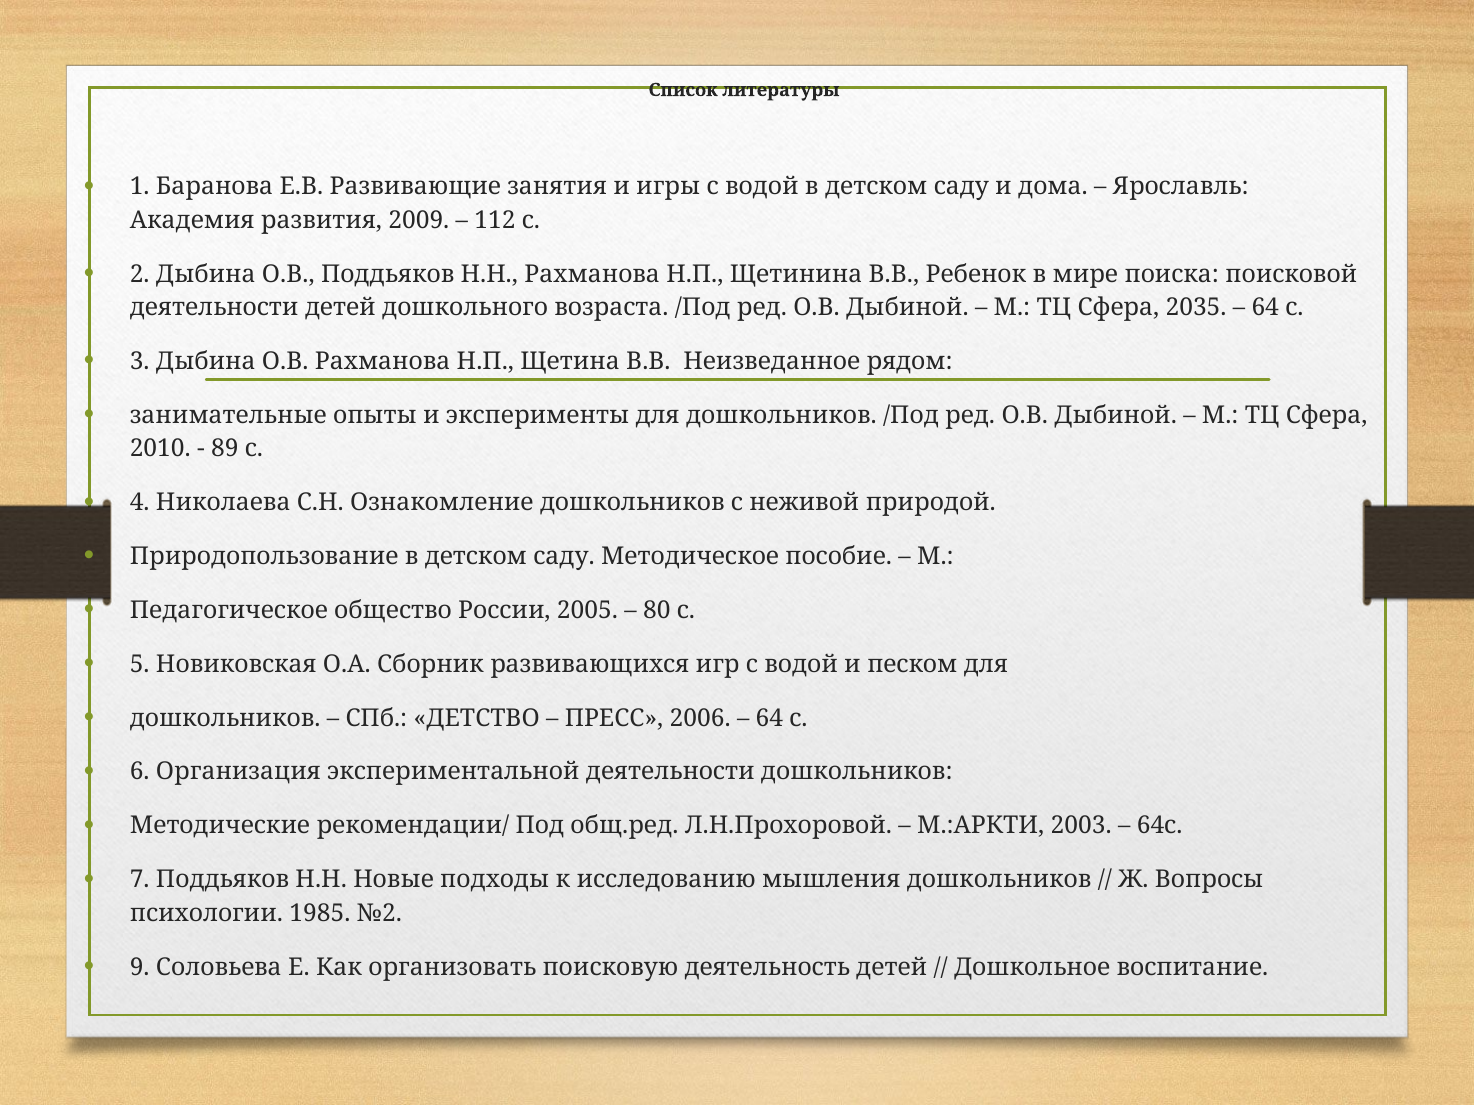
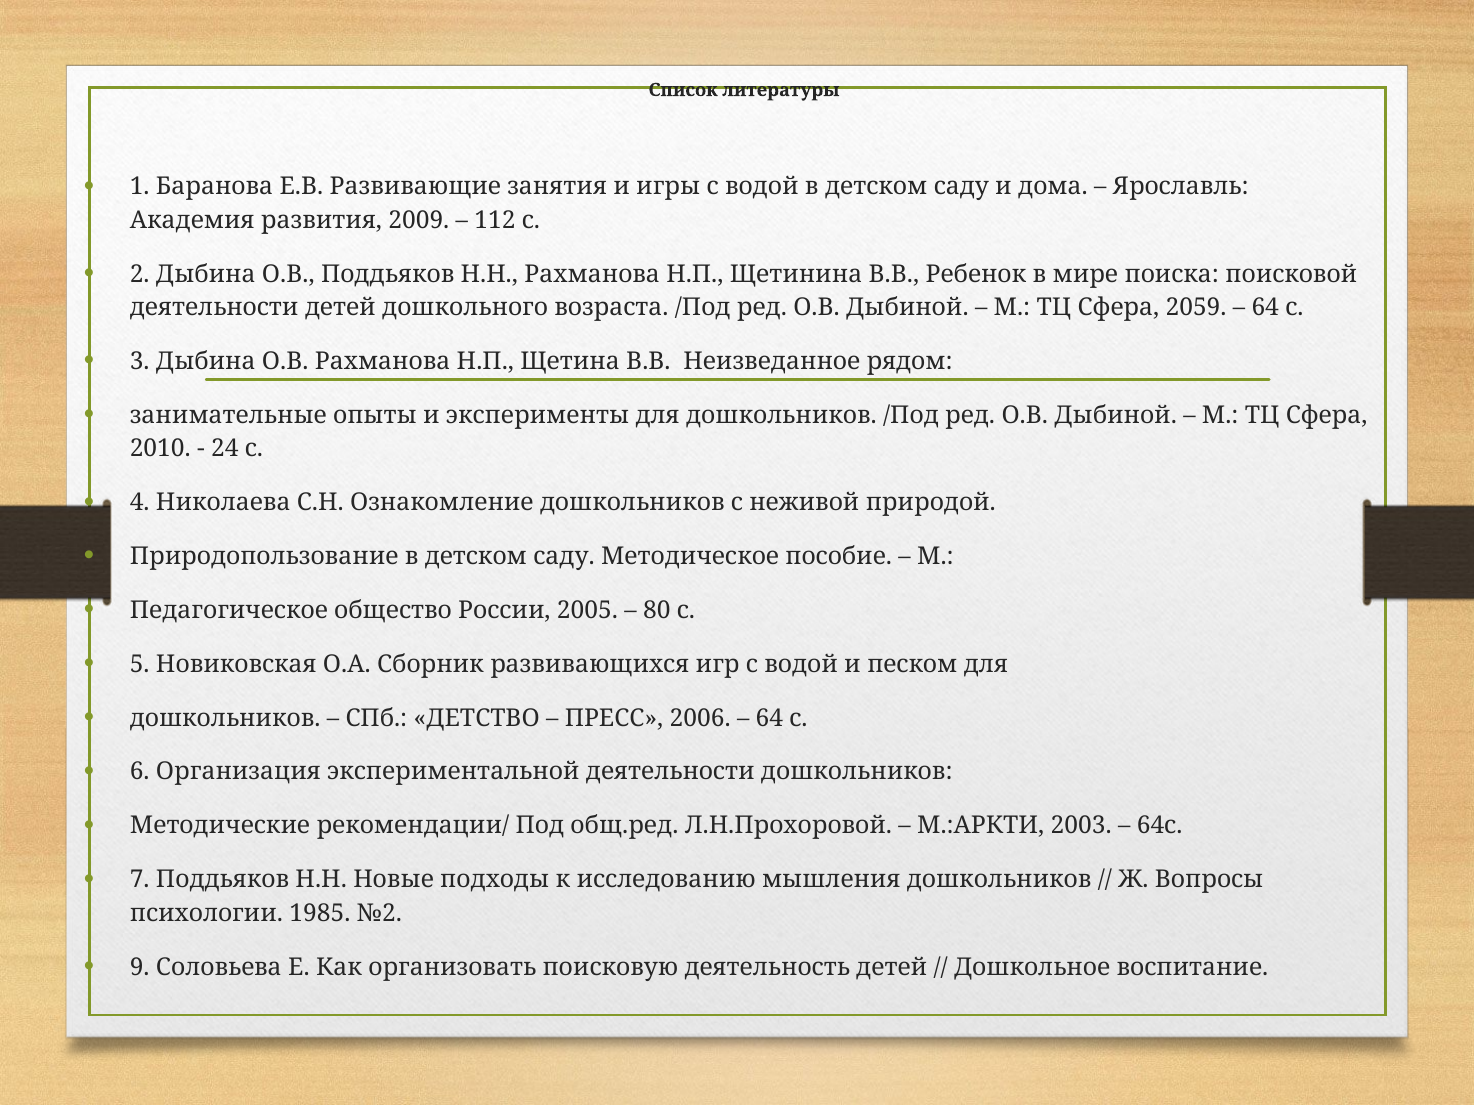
2035: 2035 -> 2059 (1196, 308)
89: 89 -> 24 (225, 449)
